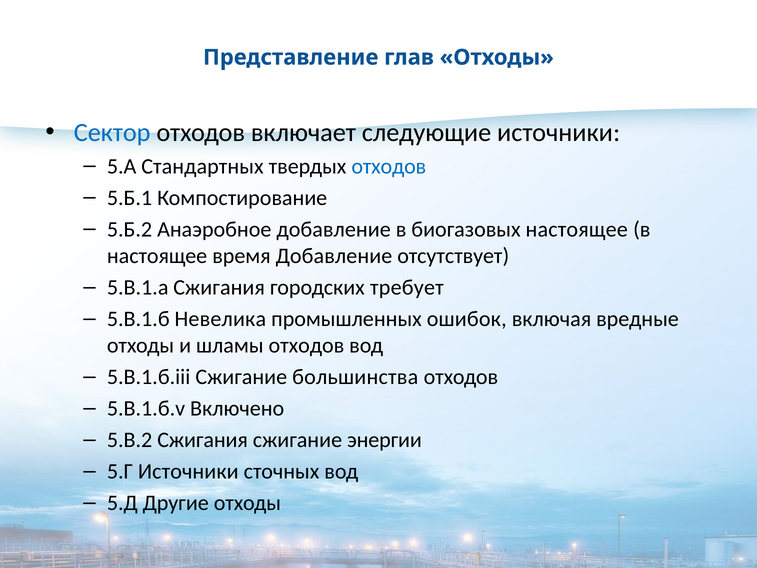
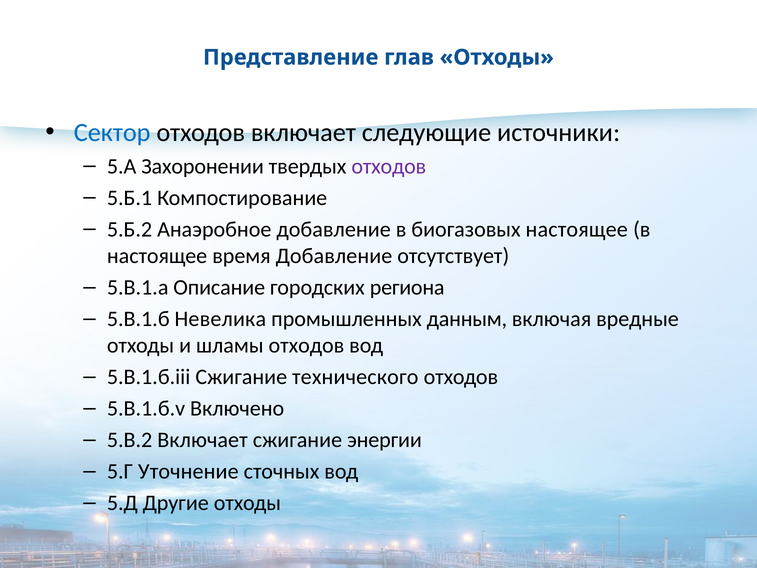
Стандартных: Стандартных -> Захоронении (203, 166)
отходов colour: blue -> purple (389, 166)
5.В.1.а Сжигания: Сжигания -> Описание (219, 287)
требует: требует -> региона (407, 287)
ошибок: ошибок -> данным (467, 319)
большинства: большинства -> технического (355, 377)
5.В.2 Сжигания: Сжигания -> Включает (202, 440)
5.Г Источники: Источники -> Уточнение (188, 471)
